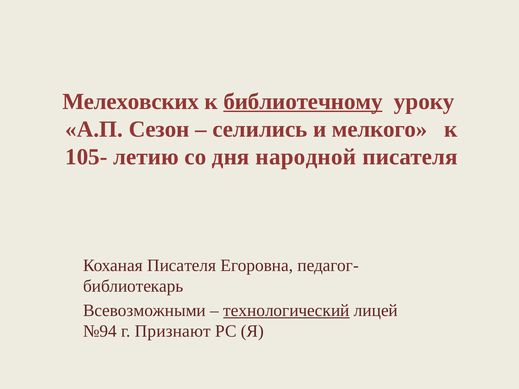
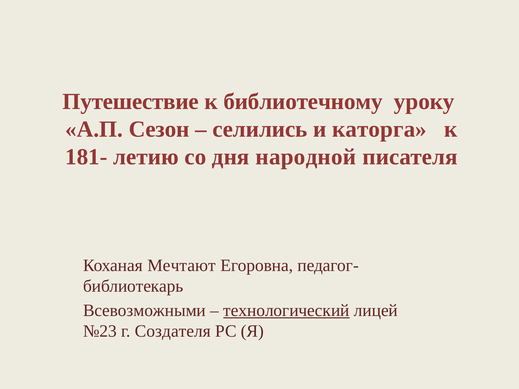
Мелеховских: Мелеховских -> Путешествие (131, 102)
библиотечному underline: present -> none (303, 102)
мелкого: мелкого -> каторга (380, 129)
105-: 105- -> 181- (86, 157)
Коханая Писателя: Писателя -> Мечтают (182, 266)
№94: №94 -> №23 (100, 331)
Признают: Признают -> Создателя (173, 331)
